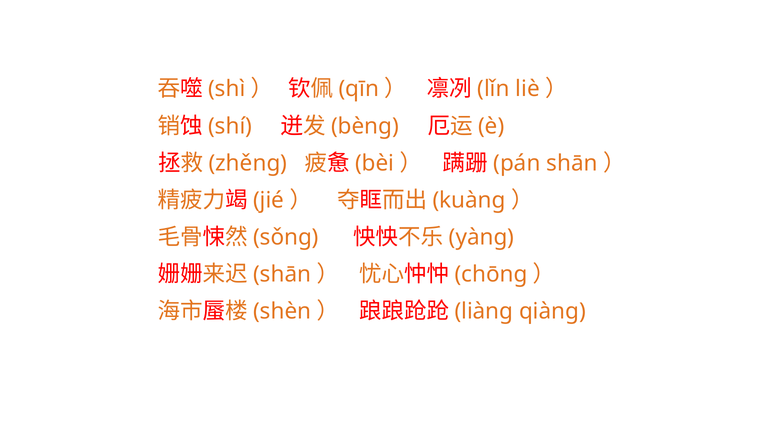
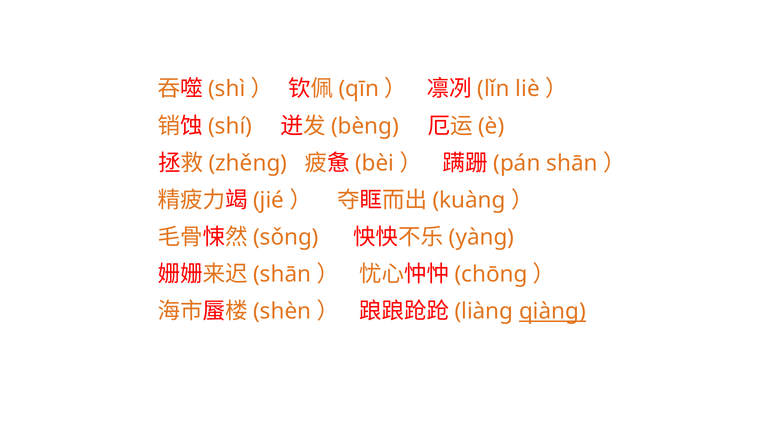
qiànɡ underline: none -> present (553, 311)
